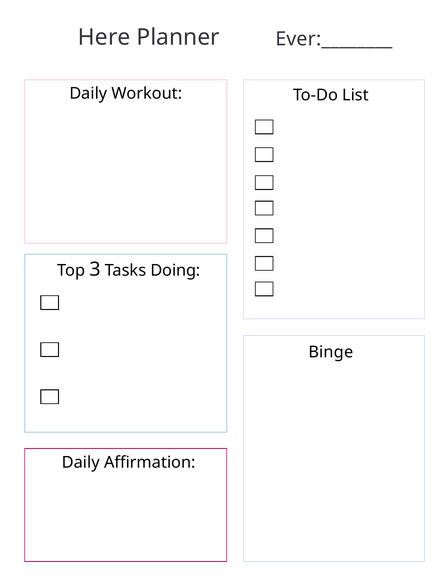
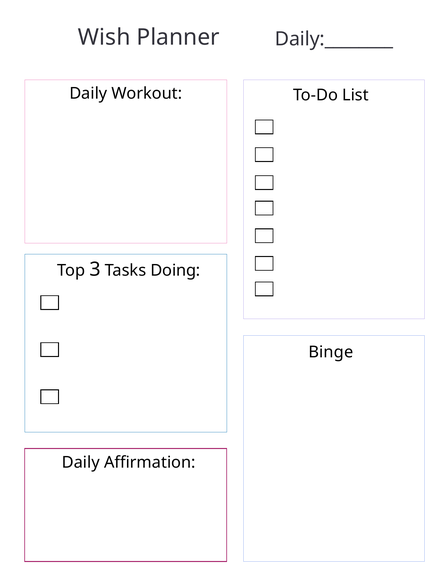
Here: Here -> Wish (104, 37)
Ever:________: Ever:________ -> Daily:________ (334, 39)
